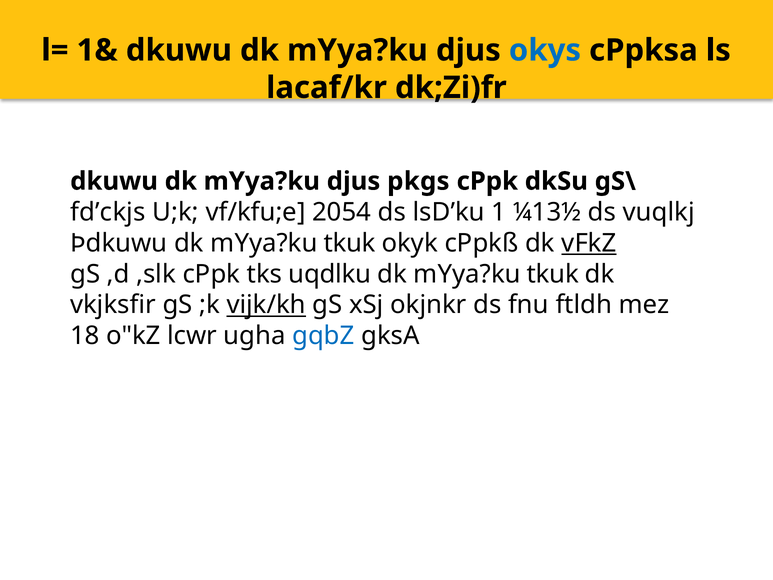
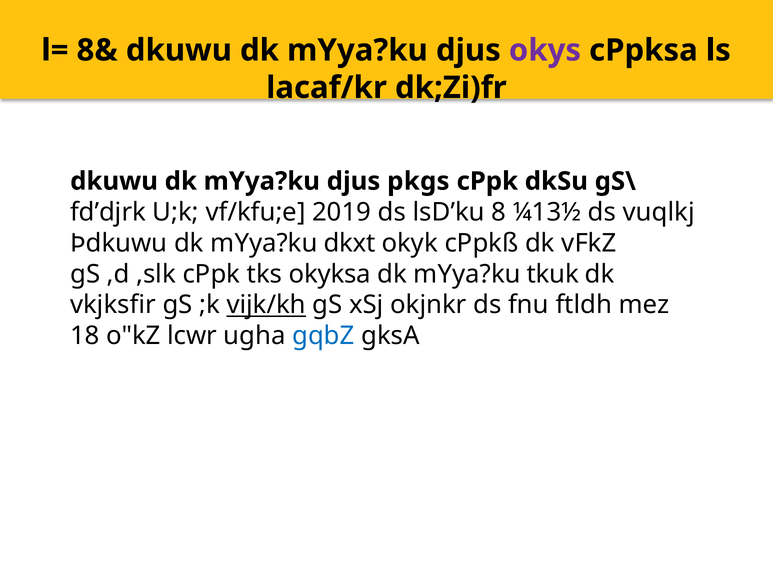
1&: 1& -> 8& (97, 50)
okys colour: blue -> purple (545, 50)
fd’ckjs: fd’ckjs -> fd’djrk (108, 212)
2054: 2054 -> 2019 (342, 212)
1: 1 -> 8 (499, 212)
Þdkuwu dk mYya?ku tkuk: tkuk -> dkxt (350, 243)
vFkZ underline: present -> none (589, 243)
uqdlku: uqdlku -> okyksa (330, 274)
